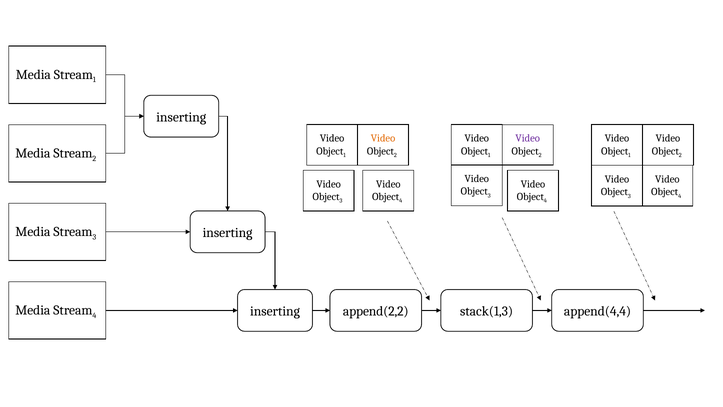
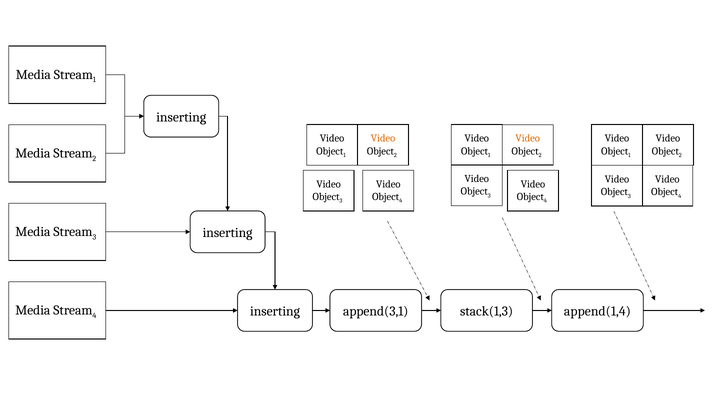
Video colour: purple -> orange (528, 138)
append(2,2: append(2,2 -> append(3,1 (376, 311)
append(4,4: append(4,4 -> append(1,4 (597, 311)
